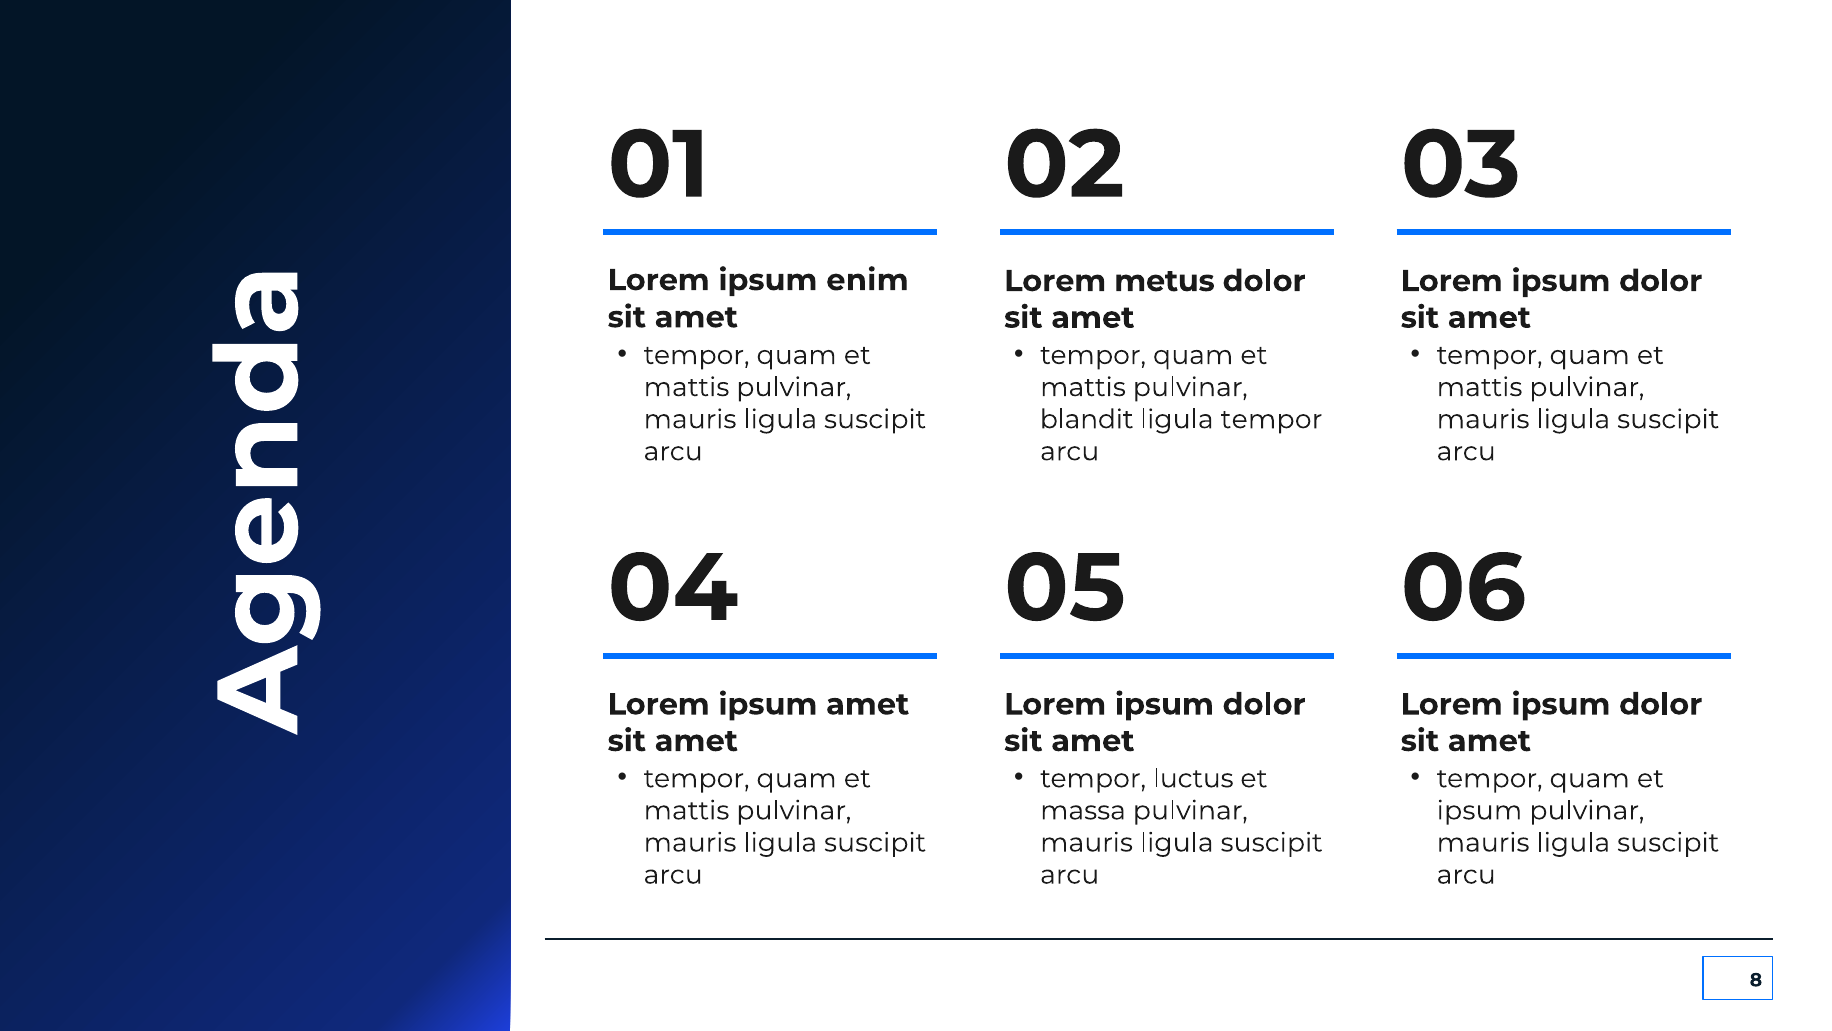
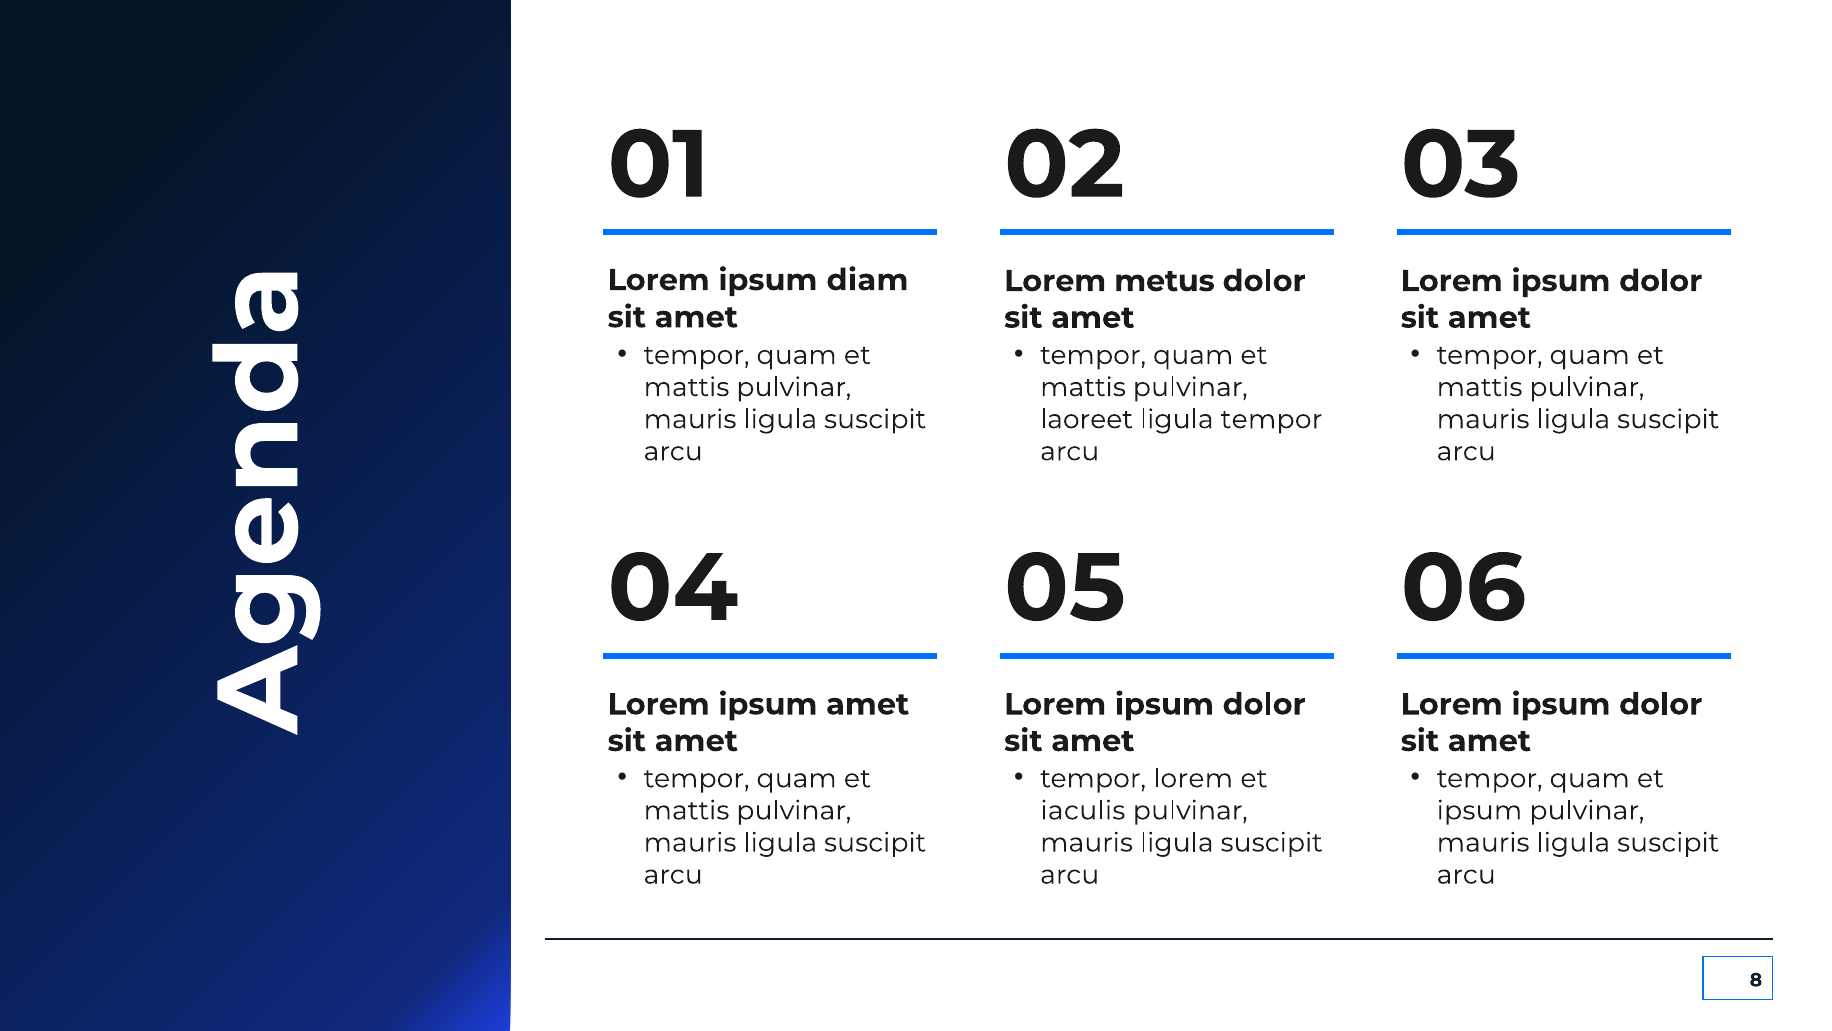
enim: enim -> diam (867, 280)
blandit: blandit -> laoreet (1087, 419)
luctus: luctus -> lorem (1193, 778)
massa: massa -> iaculis (1083, 810)
